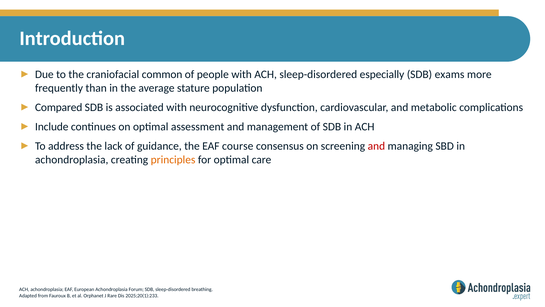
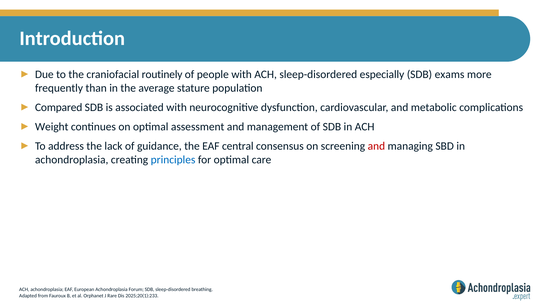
common: common -> routinely (162, 74)
Include: Include -> Weight (52, 127)
course: course -> central (238, 146)
principles colour: orange -> blue (173, 160)
